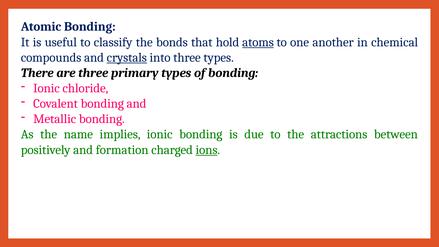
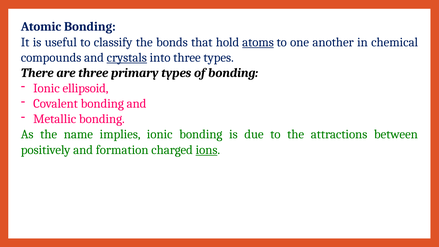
chloride: chloride -> ellipsoid (85, 88)
